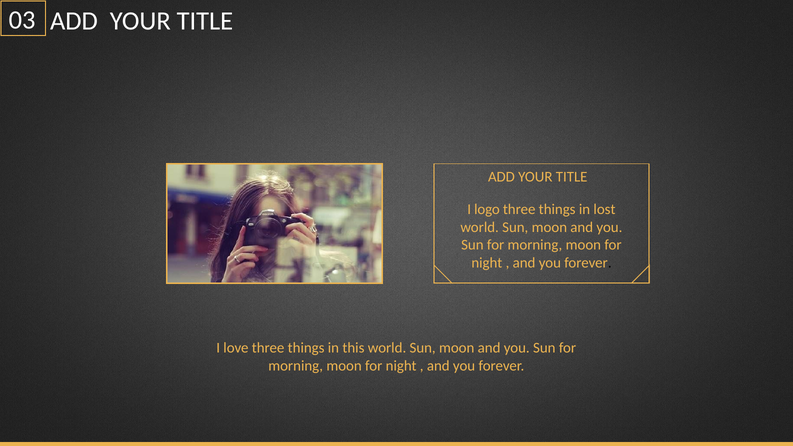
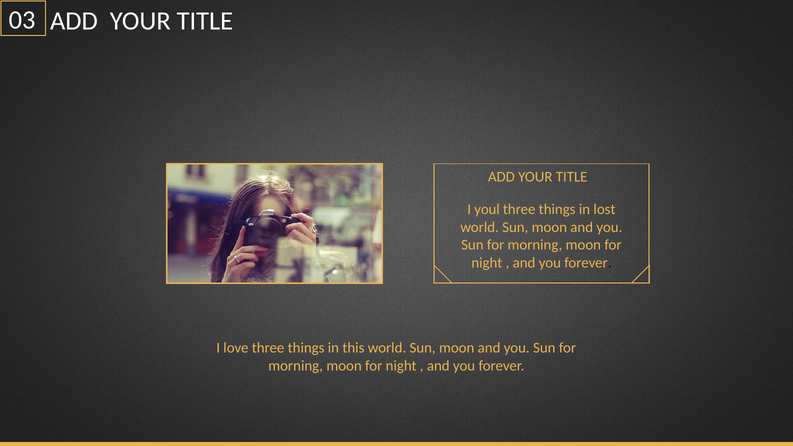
logo: logo -> youl (487, 209)
